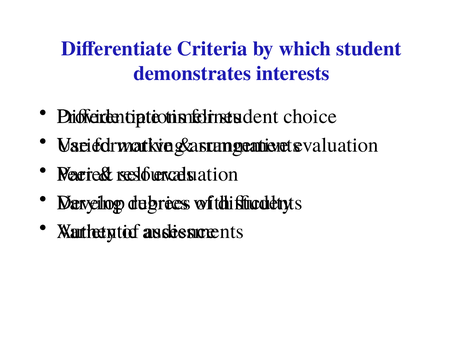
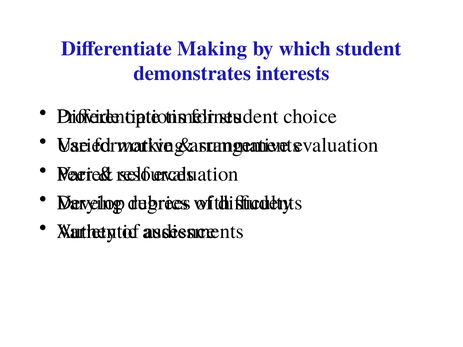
Criteria: Criteria -> Making (212, 49)
